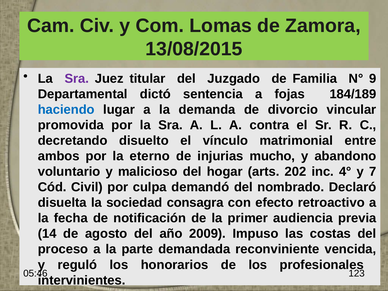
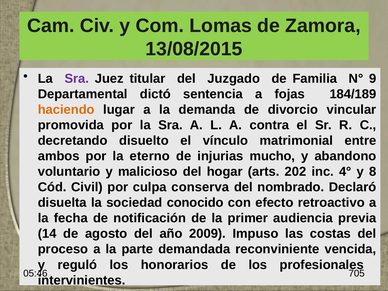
haciendo colour: blue -> orange (66, 110)
7: 7 -> 8 (373, 172)
demandó: demandó -> conserva (200, 187)
consagra: consagra -> conocido (195, 203)
123: 123 -> 705 (357, 273)
